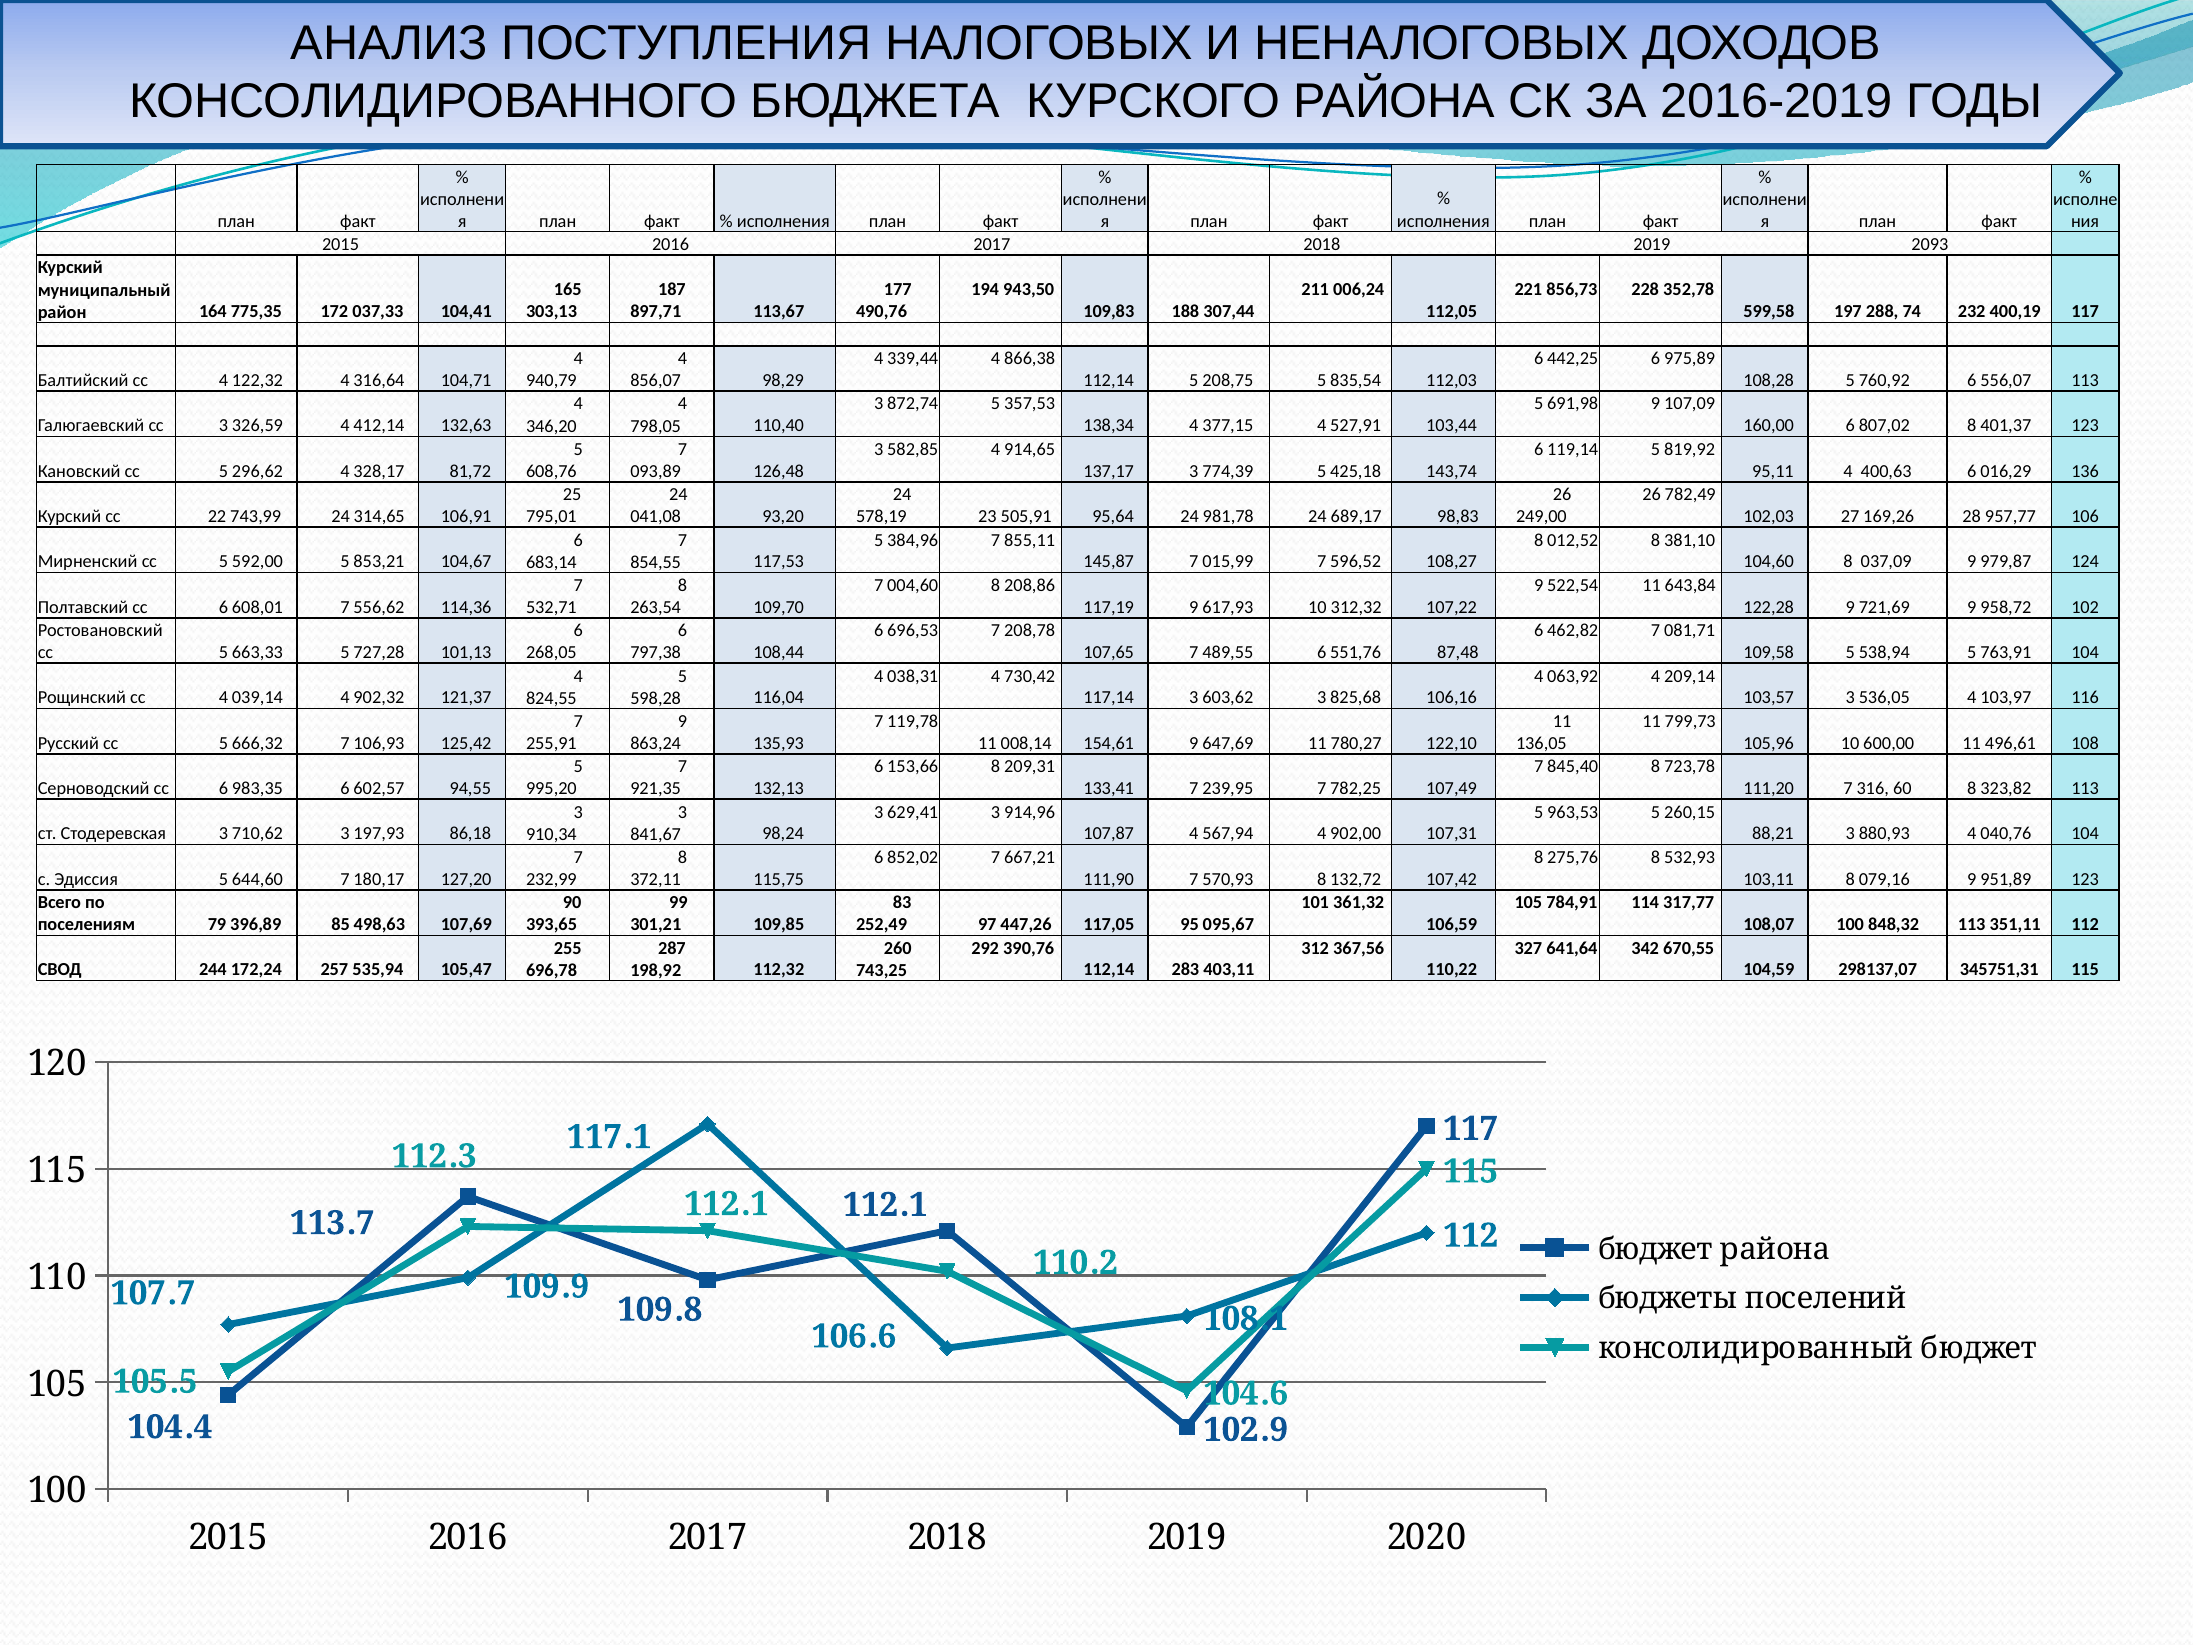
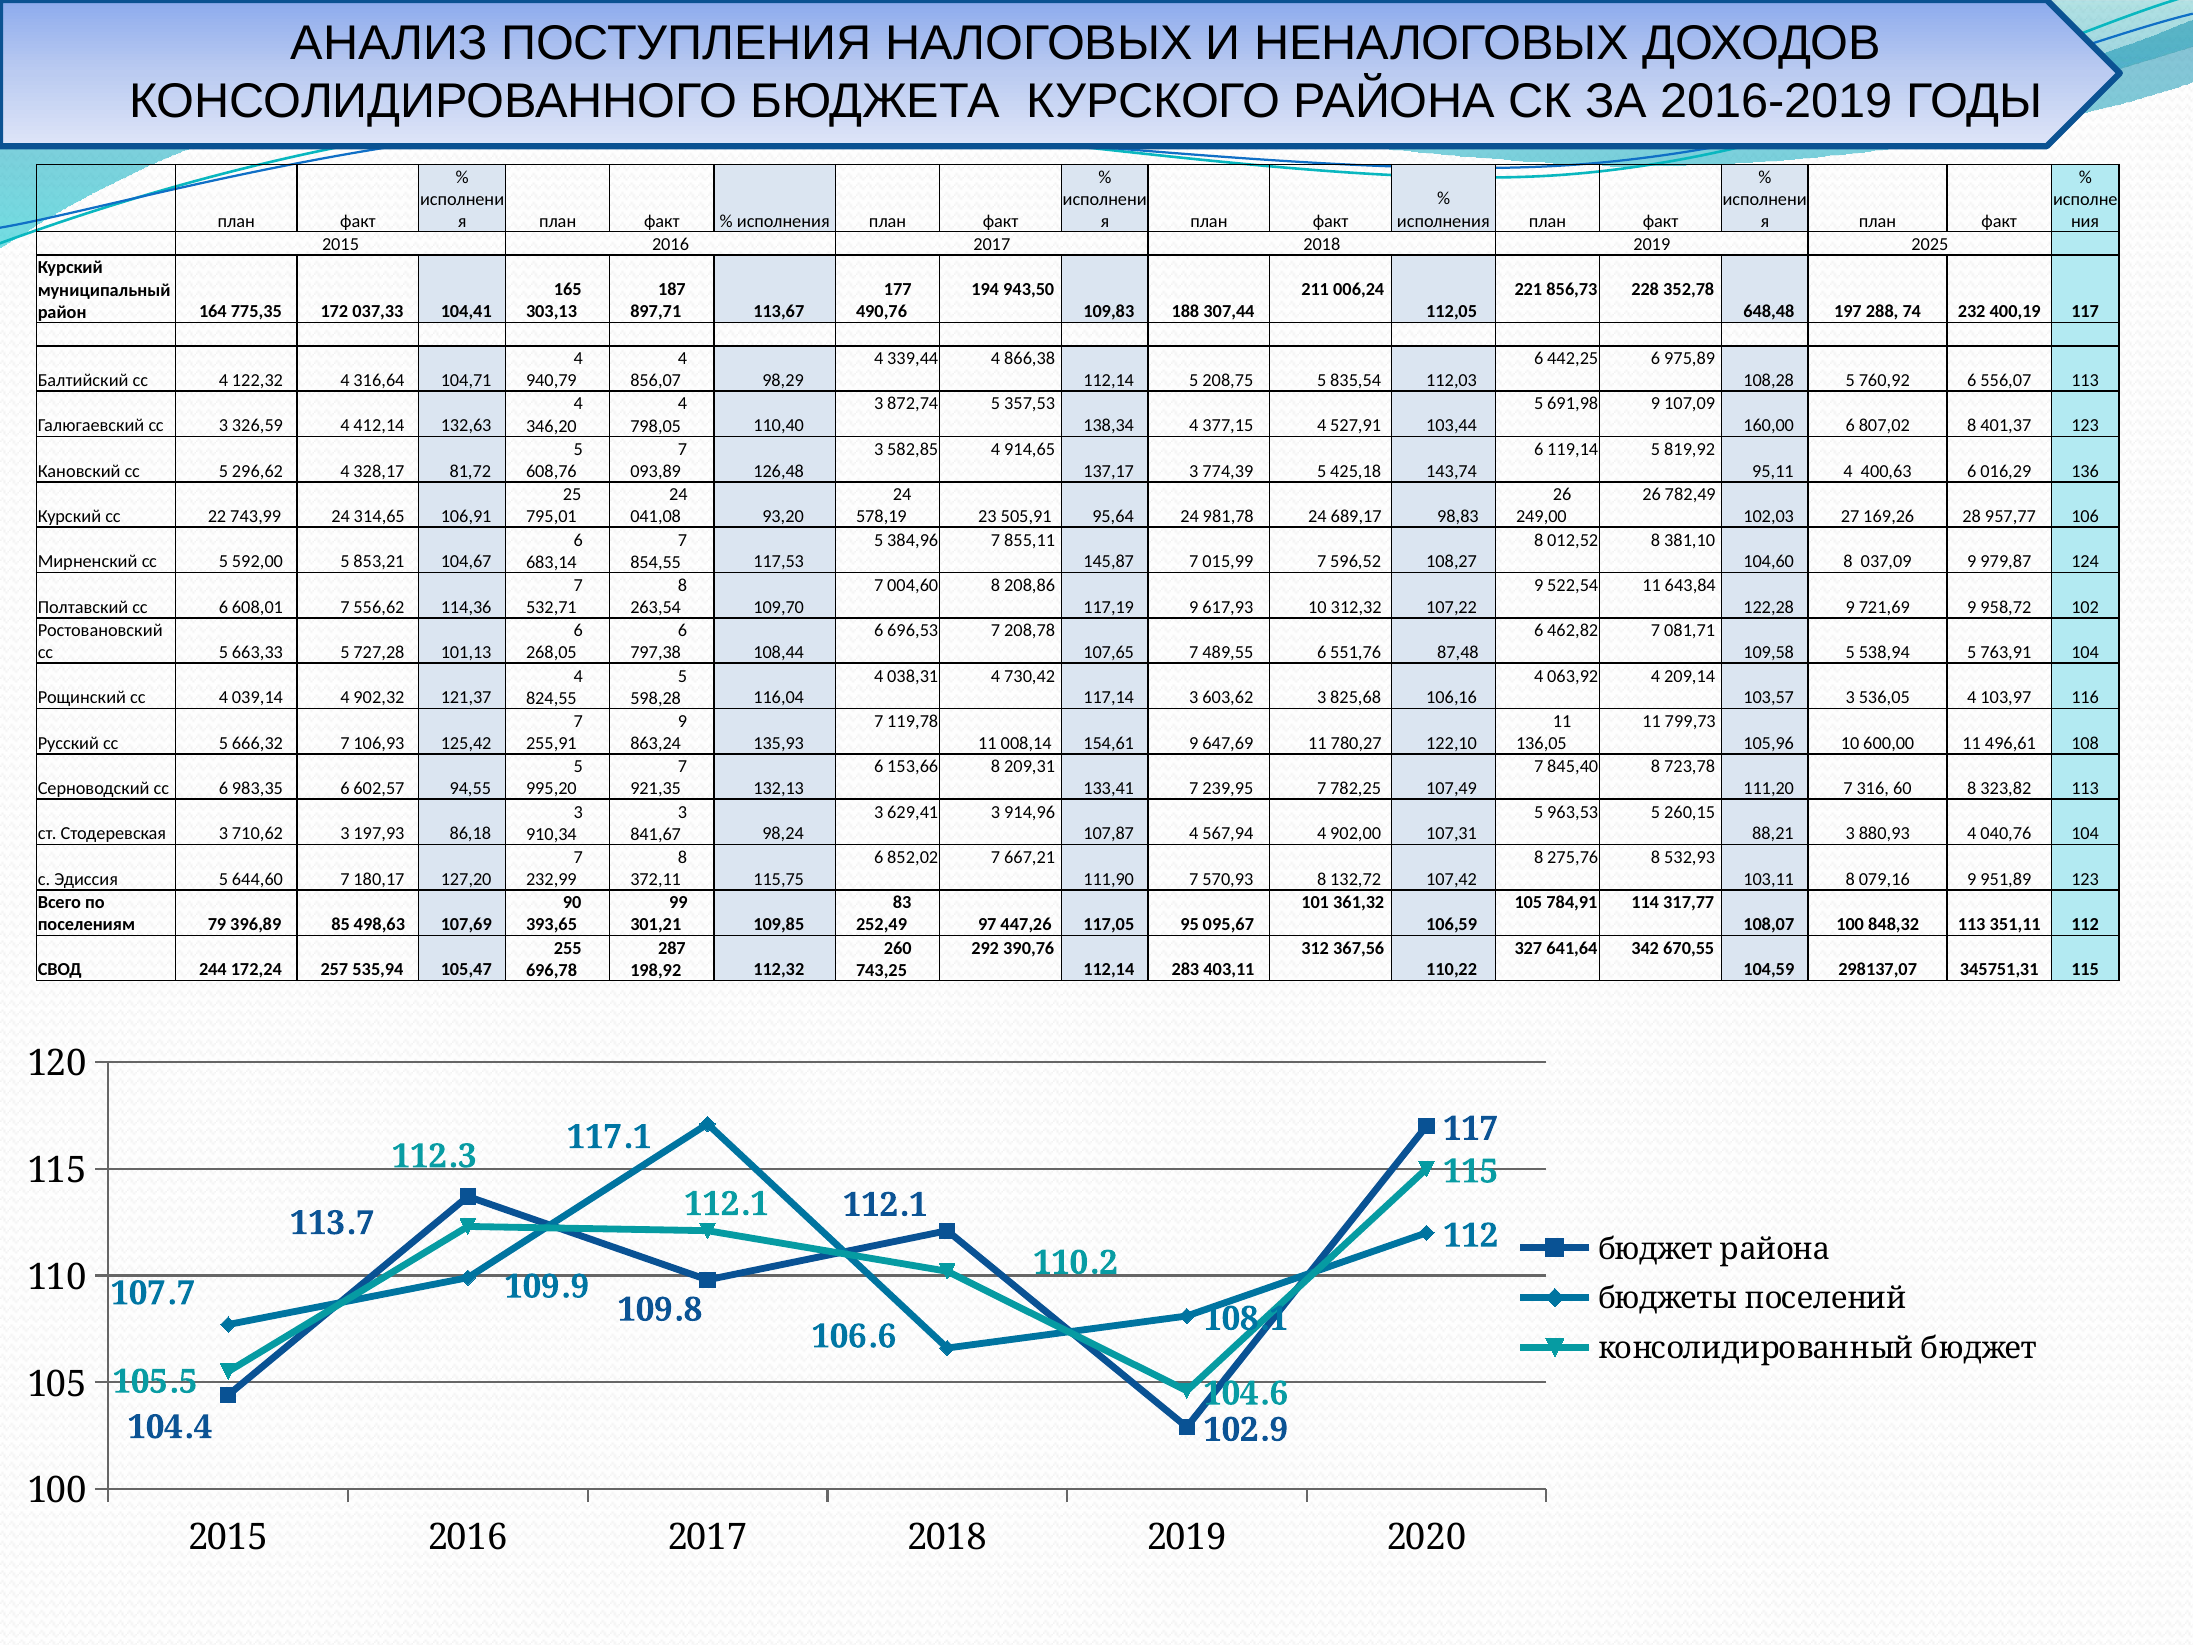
2093: 2093 -> 2025 (1930, 245)
599,58: 599,58 -> 648,48 (1769, 312)
